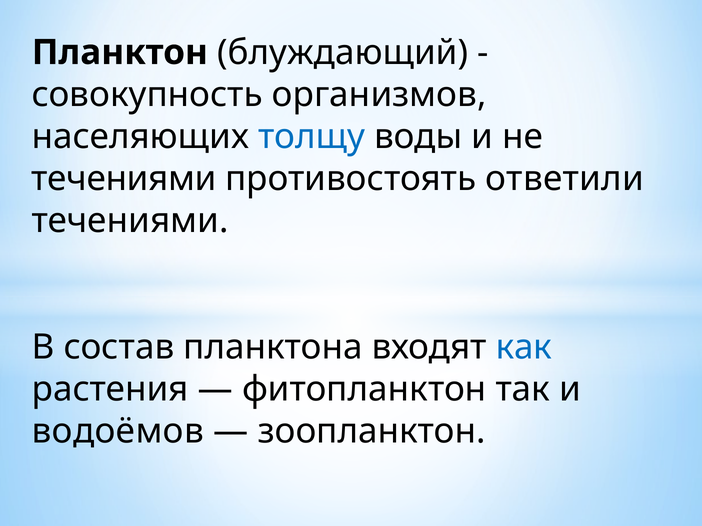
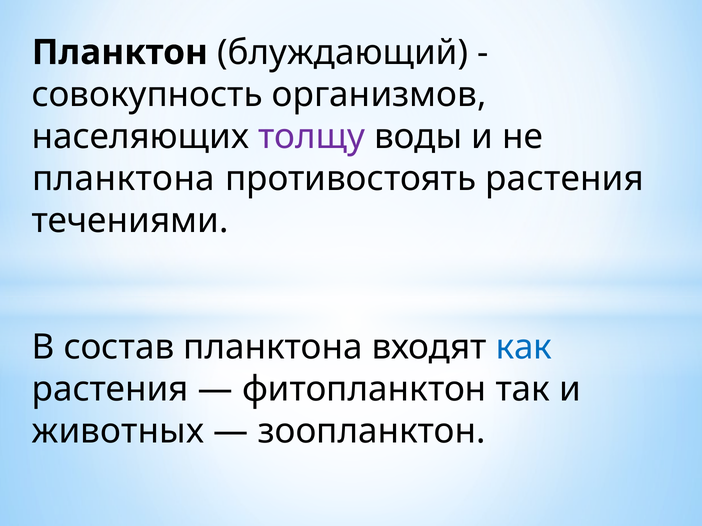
толщу colour: blue -> purple (312, 137)
течениями: течениями -> планктона (124, 179)
противостоять ответили: ответили -> растения (565, 179)
водоёмов: водоёмов -> животных (118, 432)
